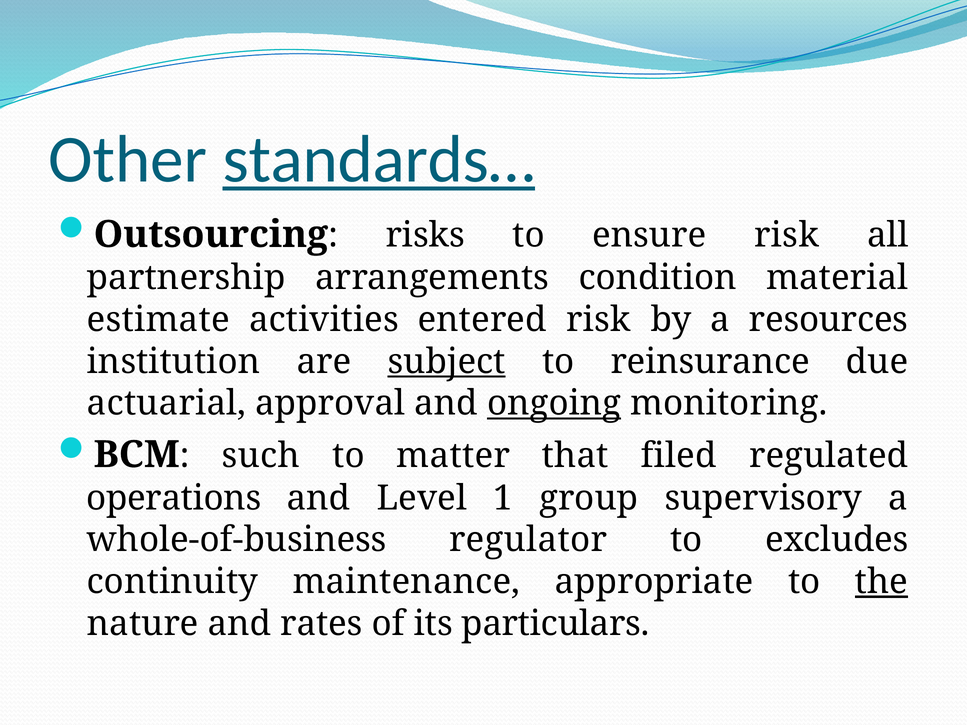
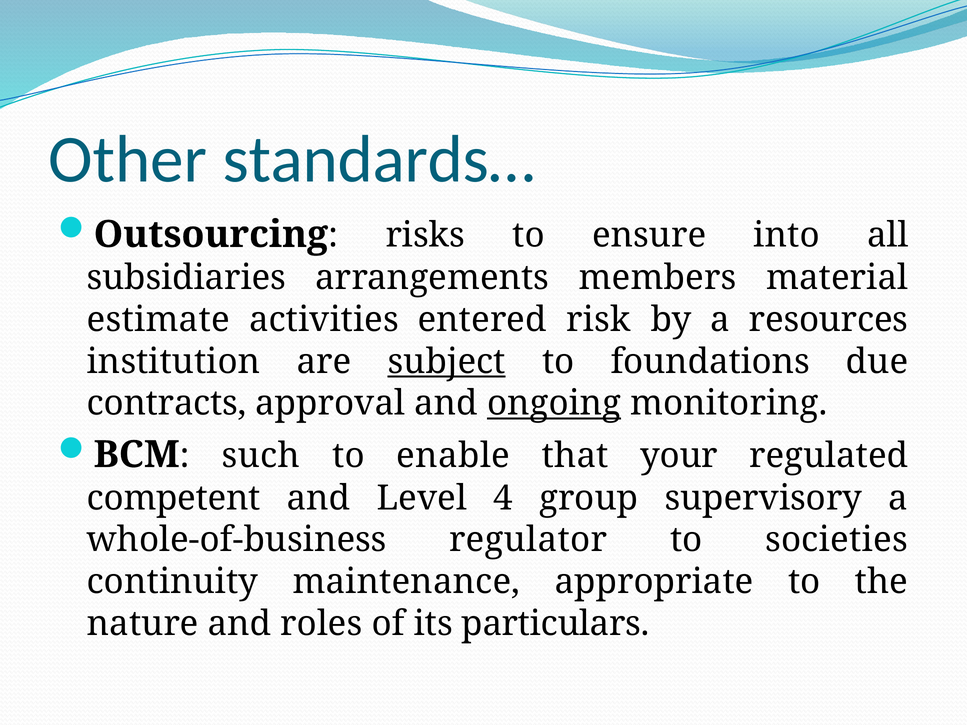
standards… underline: present -> none (379, 160)
ensure risk: risk -> into (787, 236)
partnership: partnership -> subsidiaries (186, 278)
condition: condition -> members (658, 278)
reinsurance: reinsurance -> foundations (710, 362)
actuarial: actuarial -> contracts (167, 404)
matter: matter -> enable (453, 456)
filed: filed -> your (679, 456)
operations: operations -> competent (174, 498)
1: 1 -> 4 (503, 498)
excludes: excludes -> societies (837, 540)
the underline: present -> none (881, 582)
rates: rates -> roles (321, 624)
